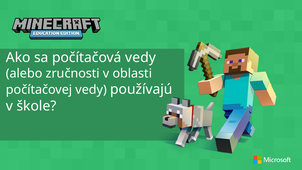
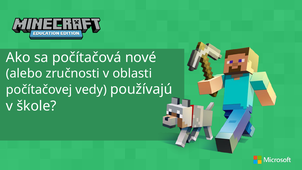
počítačová vedy: vedy -> nové (141, 58)
